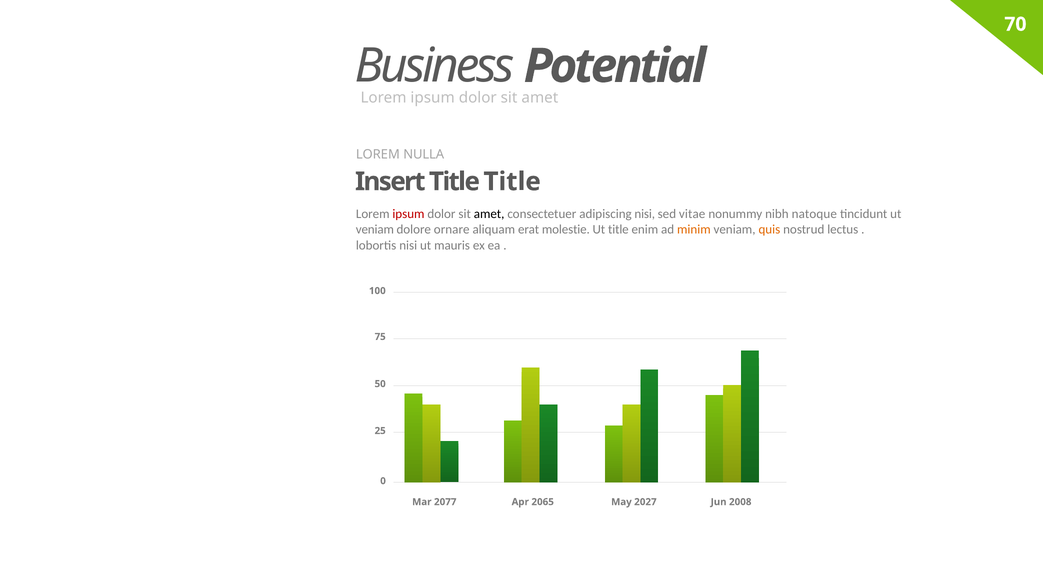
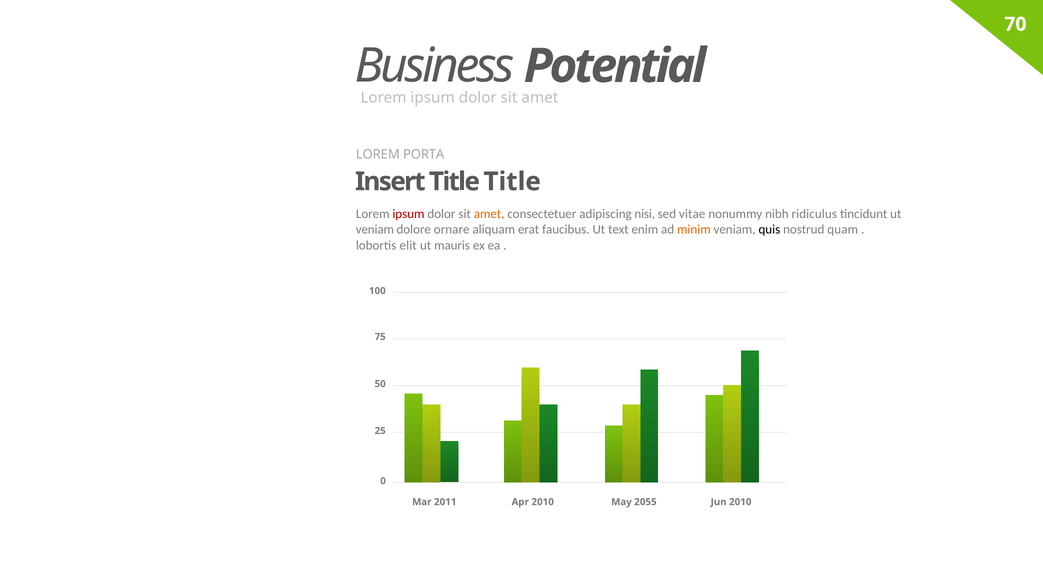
NULLA: NULLA -> PORTA (424, 154)
amet colour: black -> orange (489, 214)
natoque: natoque -> ridiculus (814, 214)
molestie: molestie -> faucibus (566, 230)
Ut title: title -> text (618, 230)
quis colour: orange -> black (769, 230)
lectus: lectus -> quam (843, 230)
lobortis nisi: nisi -> elit (408, 245)
2077: 2077 -> 2011 (445, 502)
Apr 2065: 2065 -> 2010 (543, 502)
2027: 2027 -> 2055 (645, 502)
Jun 2008: 2008 -> 2010 (740, 502)
